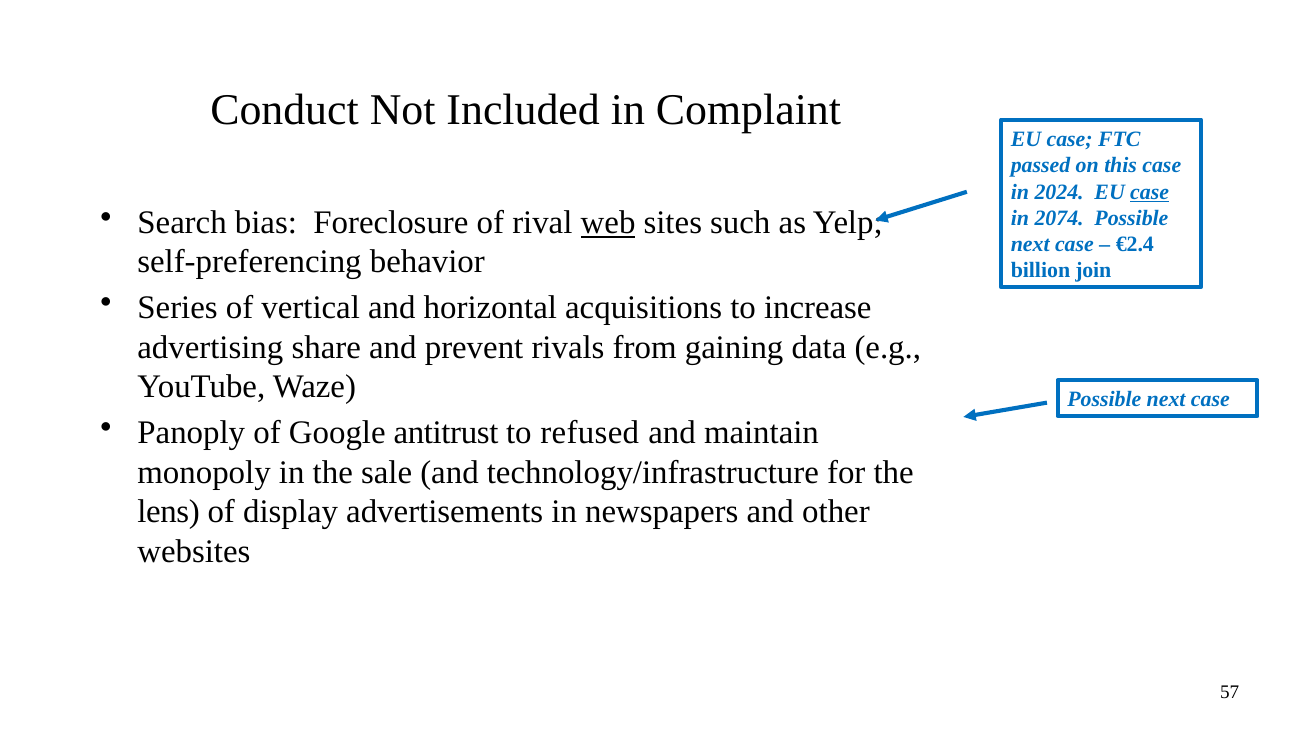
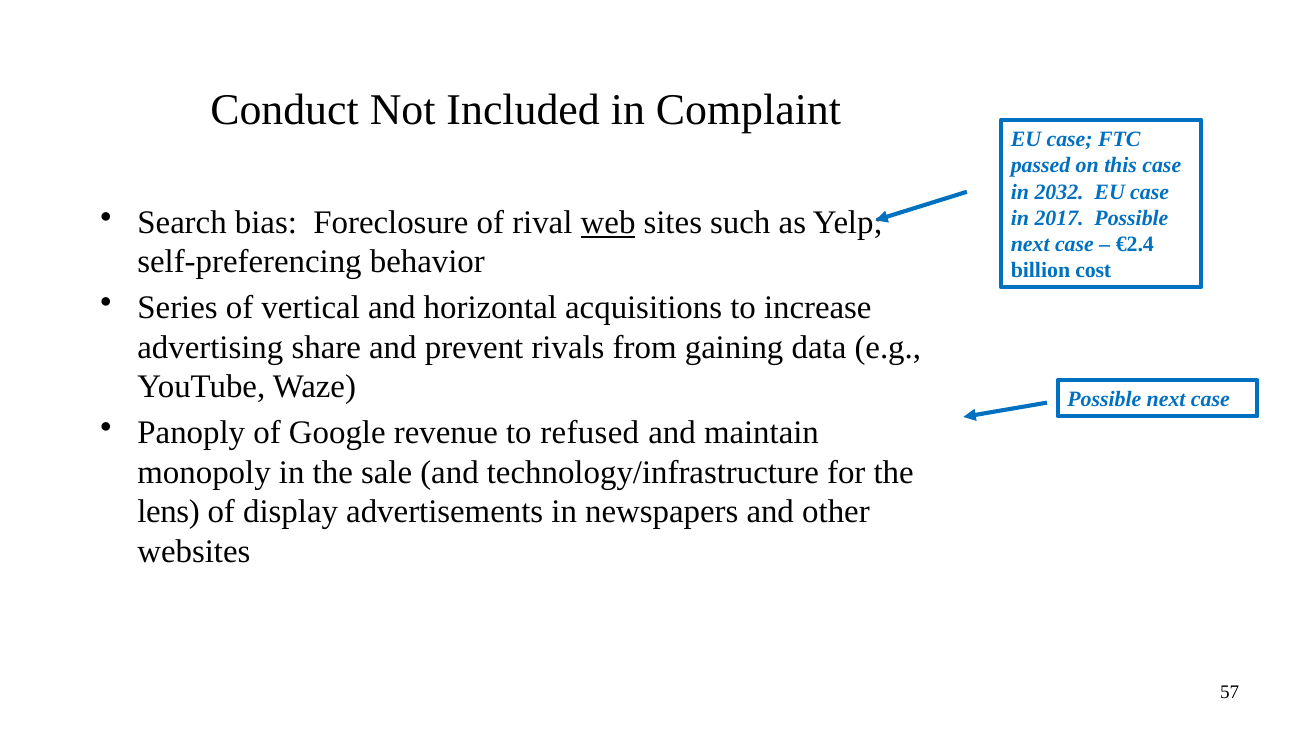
2024: 2024 -> 2032 (1059, 192)
case underline: present -> none (1150, 192)
2074: 2074 -> 2017 (1059, 218)
join: join -> cost (1093, 271)
antitrust: antitrust -> revenue (446, 433)
